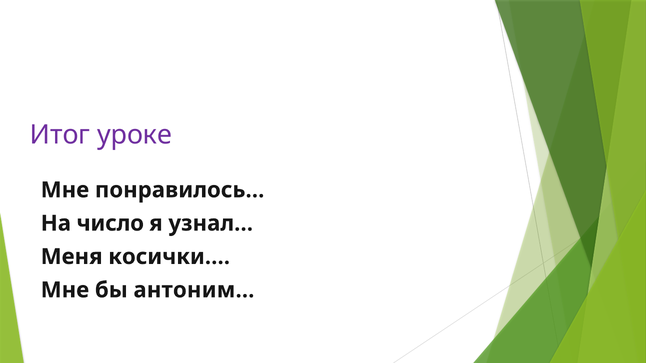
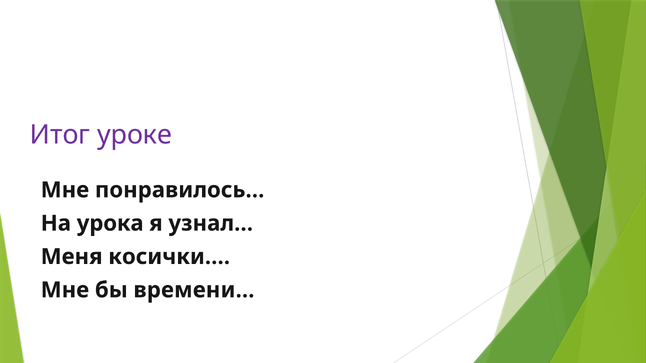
число: число -> урока (110, 224)
антоним…: антоним… -> времени… (194, 290)
